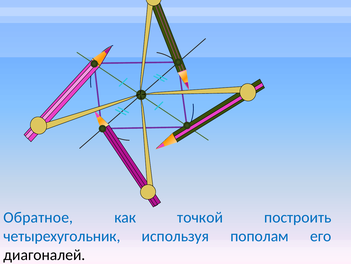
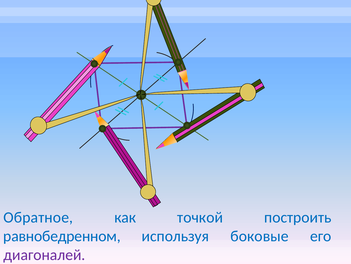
четырехугольник: четырехугольник -> равнобедренном (62, 236)
пополам: пополам -> боковые (259, 236)
диагоналей colour: black -> purple (44, 254)
